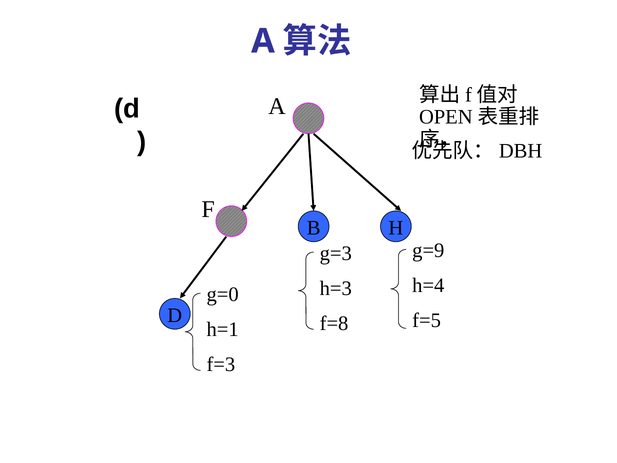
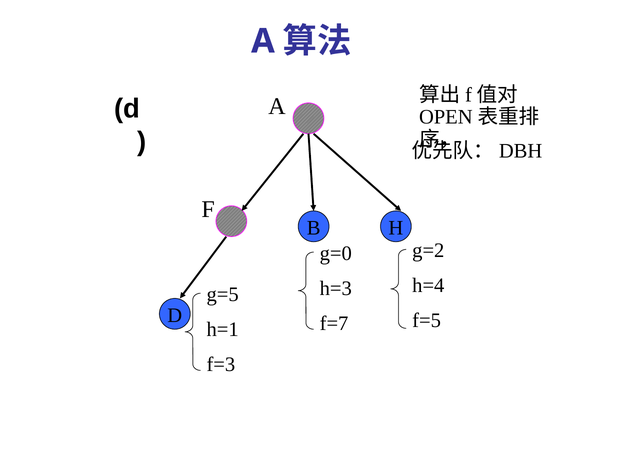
g=9: g=9 -> g=2 (428, 250)
g=3: g=3 -> g=0 (336, 253)
g=0: g=0 -> g=5 (223, 294)
f=8: f=8 -> f=7 (334, 323)
